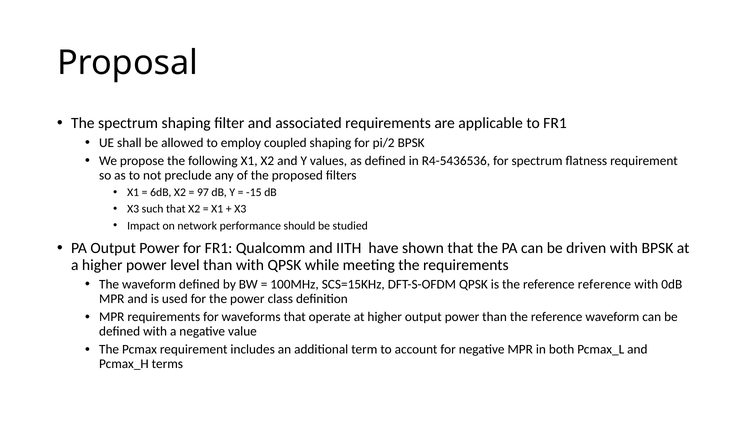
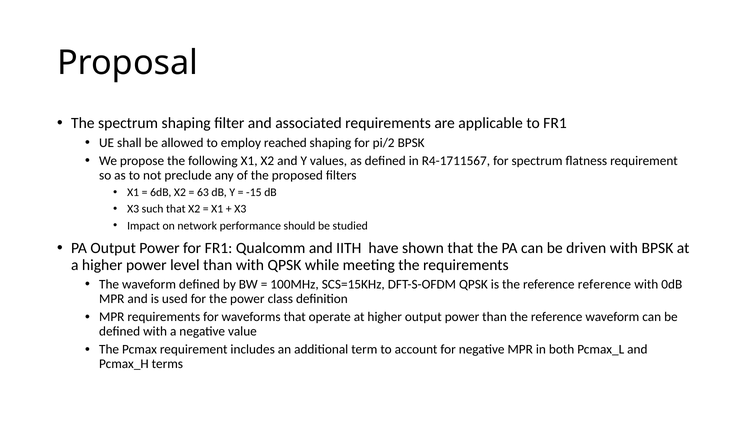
coupled: coupled -> reached (285, 143)
R4-5436536: R4-5436536 -> R4-1711567 (456, 161)
97: 97 -> 63 (203, 192)
